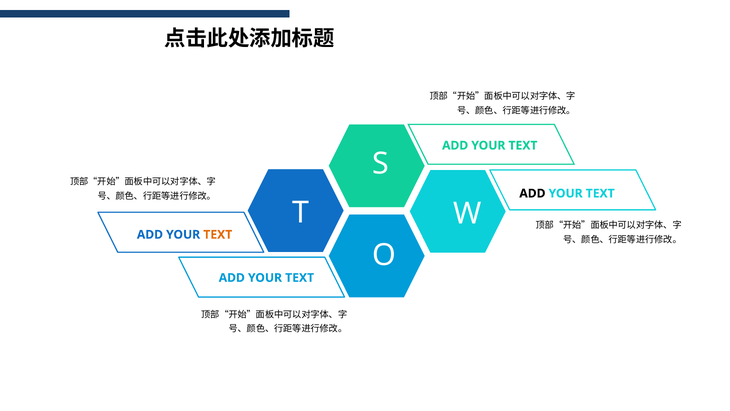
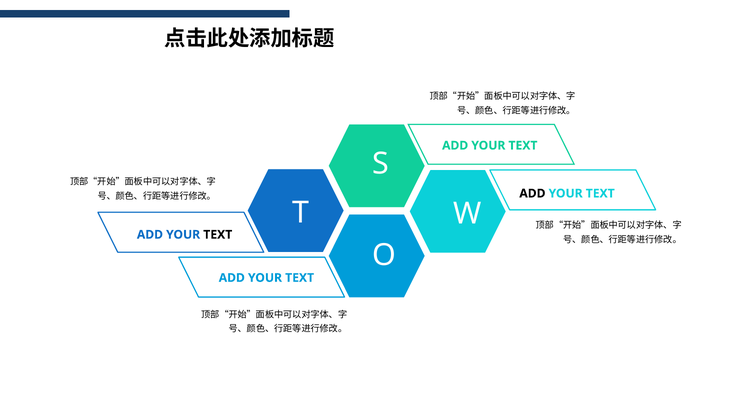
TEXT colour: orange -> black (218, 234)
